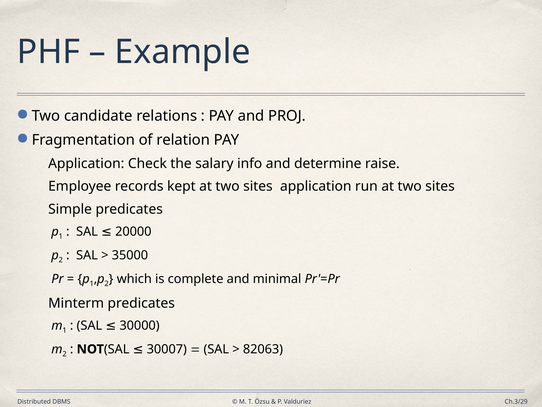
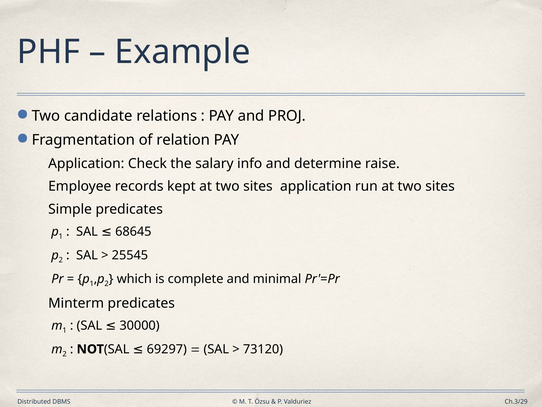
20000: 20000 -> 68645 (133, 231)
35000: 35000 -> 25545 (130, 255)
82063: 82063 -> 73120 (263, 349)
30007: 30007 -> 69297 (167, 349)
